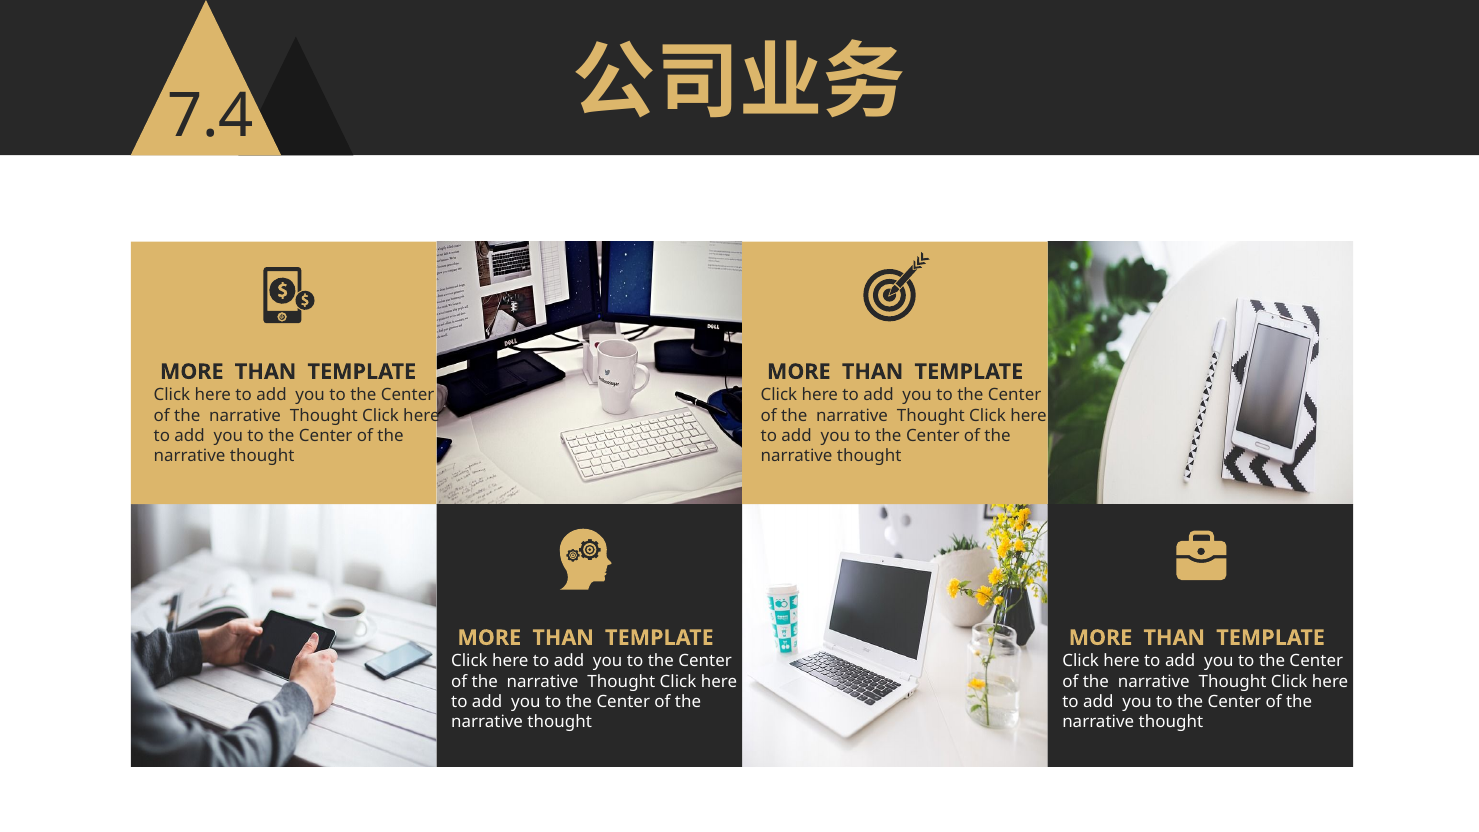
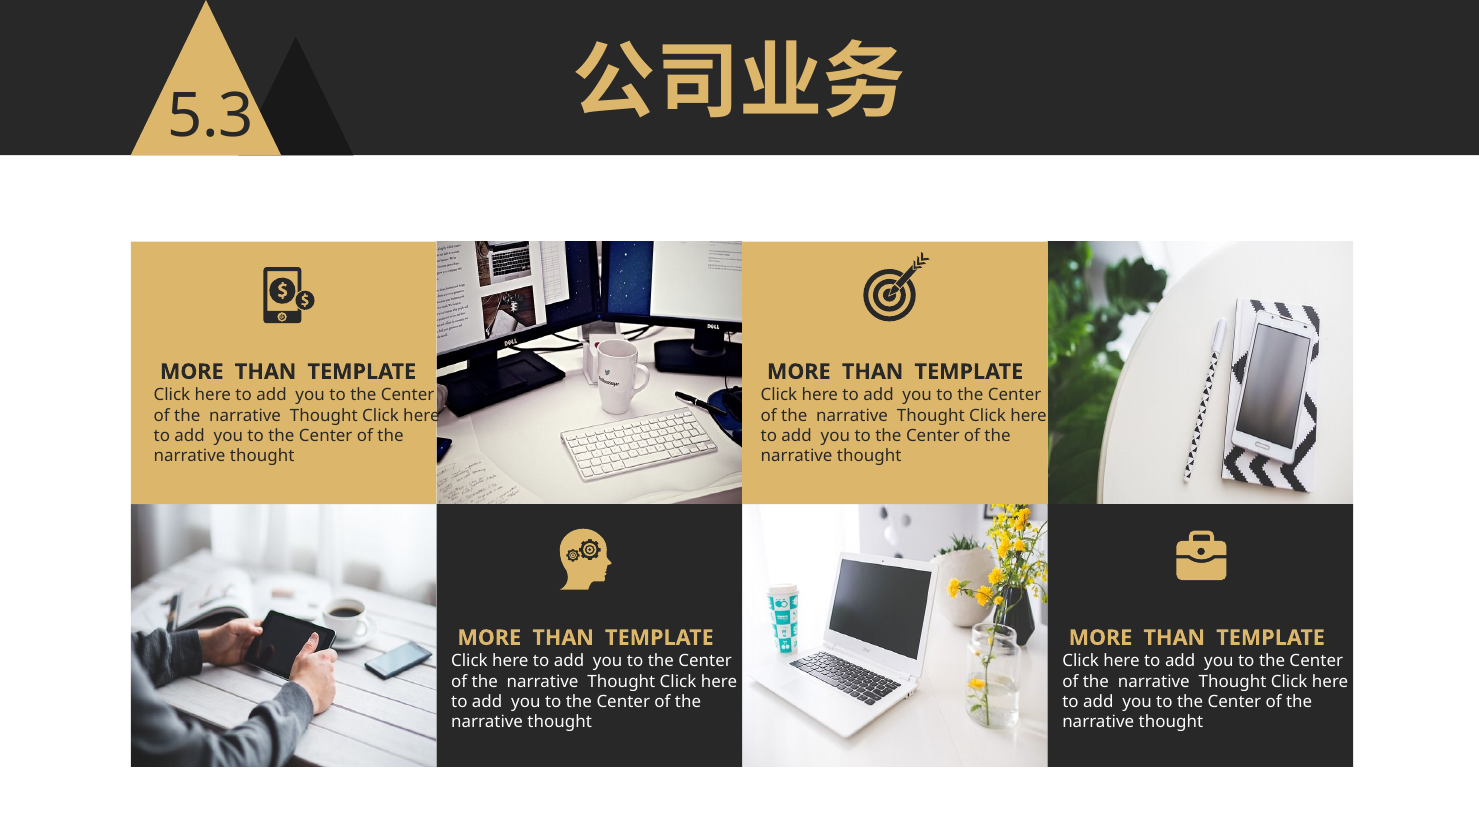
7.4: 7.4 -> 5.3 (211, 116)
